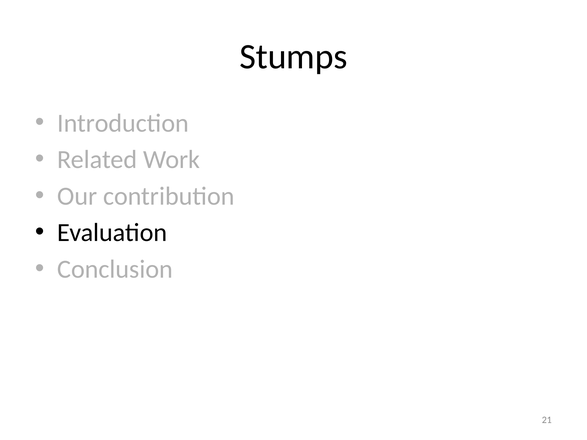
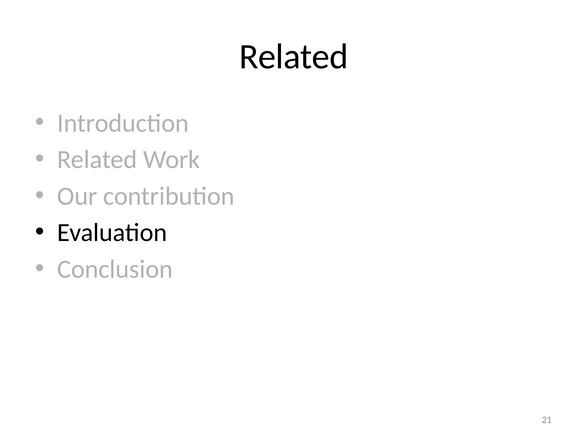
Stumps: Stumps -> Related (294, 57)
